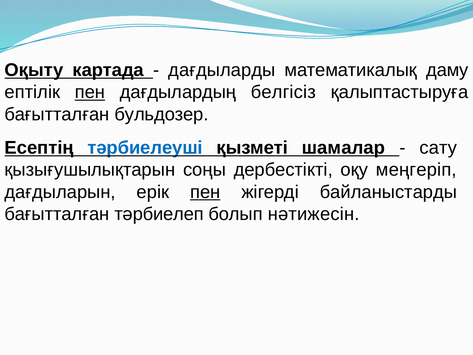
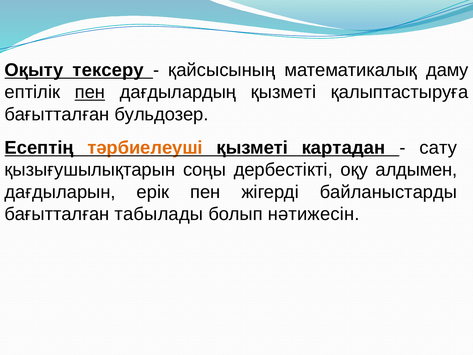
картада: картада -> тексеру (108, 70)
дағдыларды: дағдыларды -> қайсысының (222, 70)
дағдылардың белгісіз: белгісіз -> қызметі (283, 92)
тәрбиелеуші colour: blue -> orange (145, 148)
шамалар: шамалар -> картадан (343, 148)
меңгеріп: меңгеріп -> алдымен (417, 170)
пен underline: present -> none (205, 192)
тәрбиелеп: тәрбиелеп -> табылады (159, 214)
